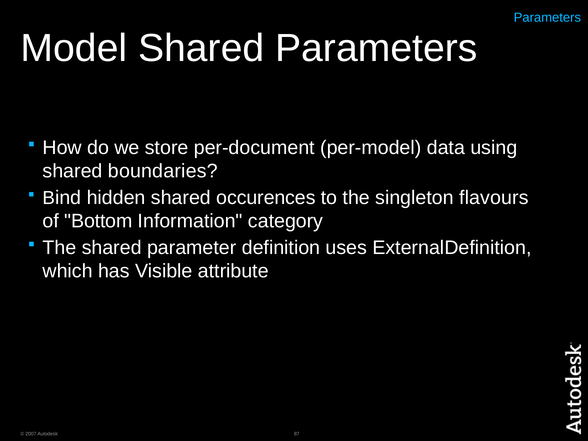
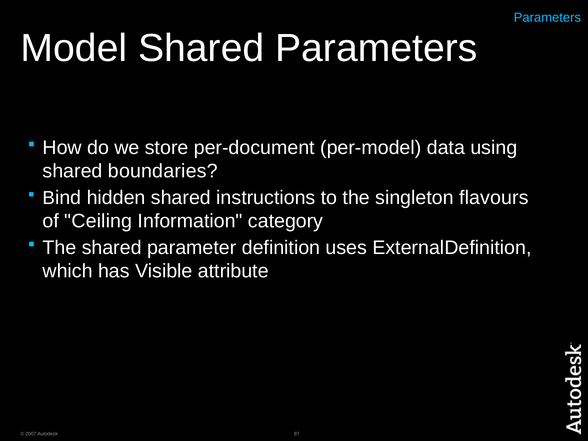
occurences: occurences -> instructions (266, 198)
Bottom: Bottom -> Ceiling (98, 221)
